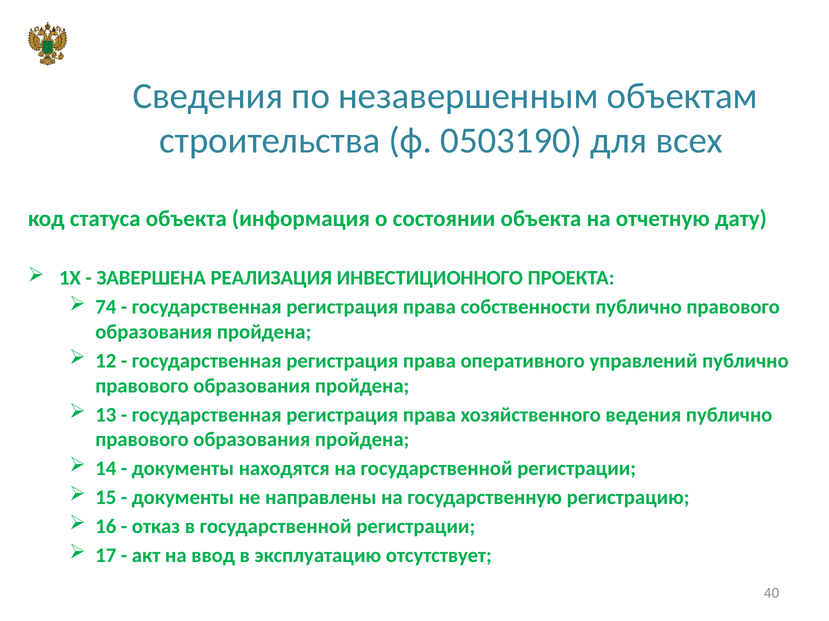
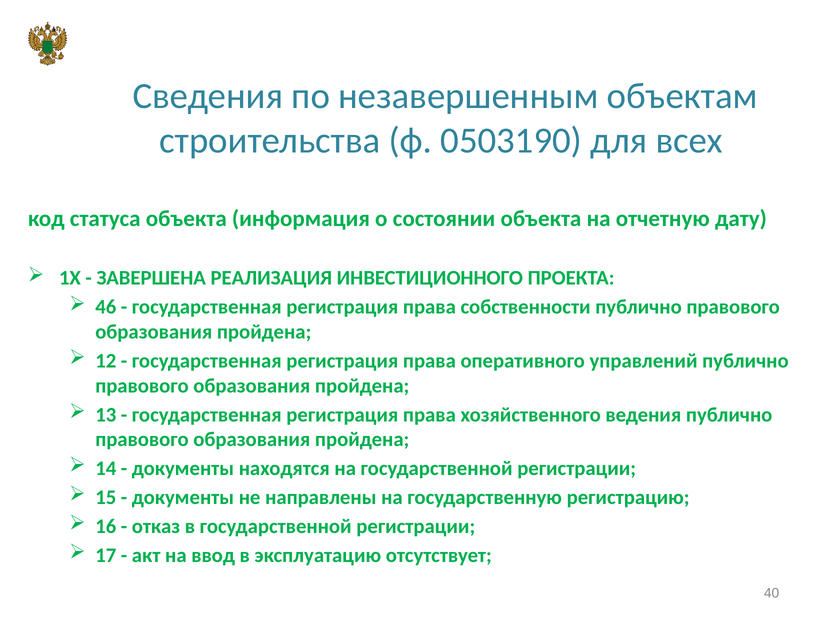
74: 74 -> 46 (106, 307)
